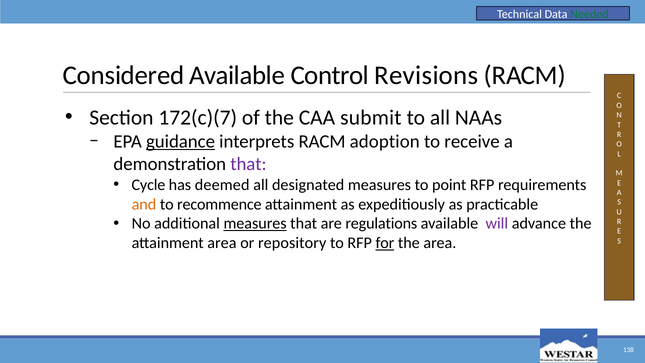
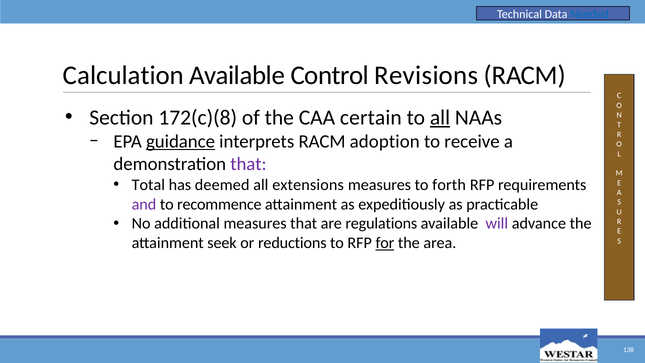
Needed colour: green -> blue (589, 14)
Considered: Considered -> Calculation (123, 75)
172(c)(7: 172(c)(7 -> 172(c)(8 (198, 117)
submit: submit -> certain (371, 117)
all underline: none -> present (440, 117)
Cycle: Cycle -> Total (148, 185)
designated: designated -> extensions (308, 185)
point: point -> forth (449, 185)
and colour: orange -> purple (144, 204)
measures underline: present -> none (255, 223)
attainment area: area -> seek (222, 243)
repository: repository -> reductions (292, 243)
